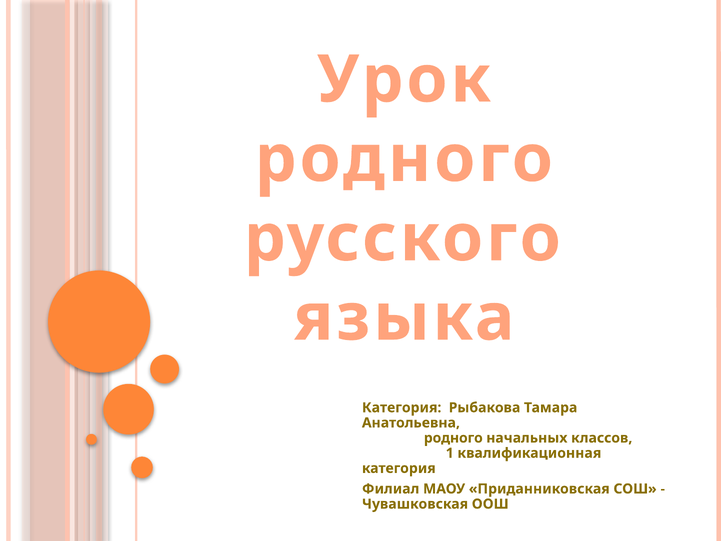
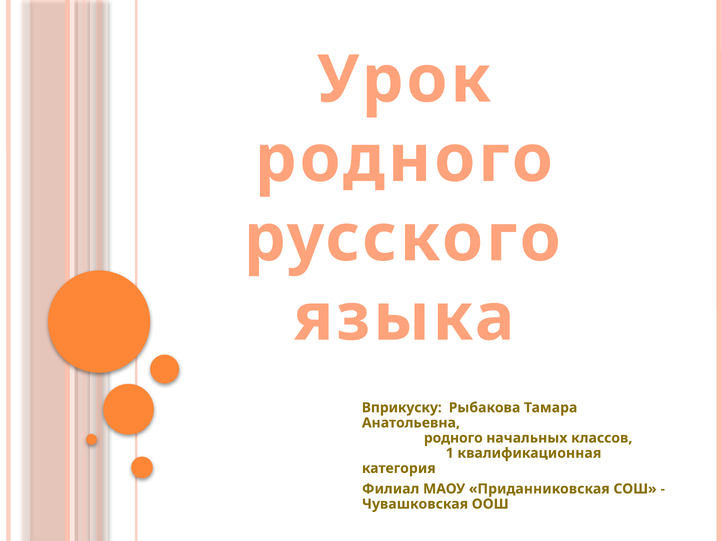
Категория: Категория -> Вприкуску (402, 407)
